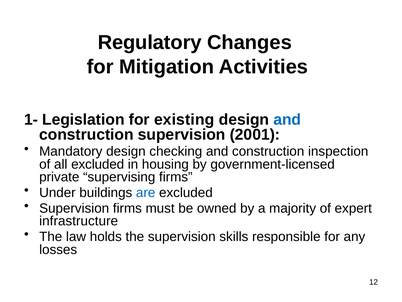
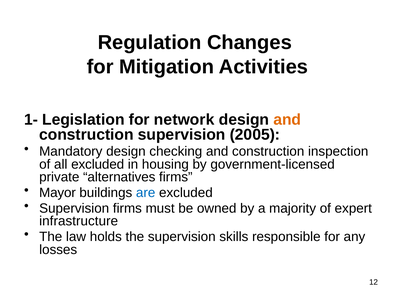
Regulatory: Regulatory -> Regulation (150, 43)
existing: existing -> network (184, 119)
and colour: blue -> orange (287, 119)
2001: 2001 -> 2005 (255, 134)
supervising: supervising -> alternatives (119, 177)
Under: Under -> Mayor (57, 192)
